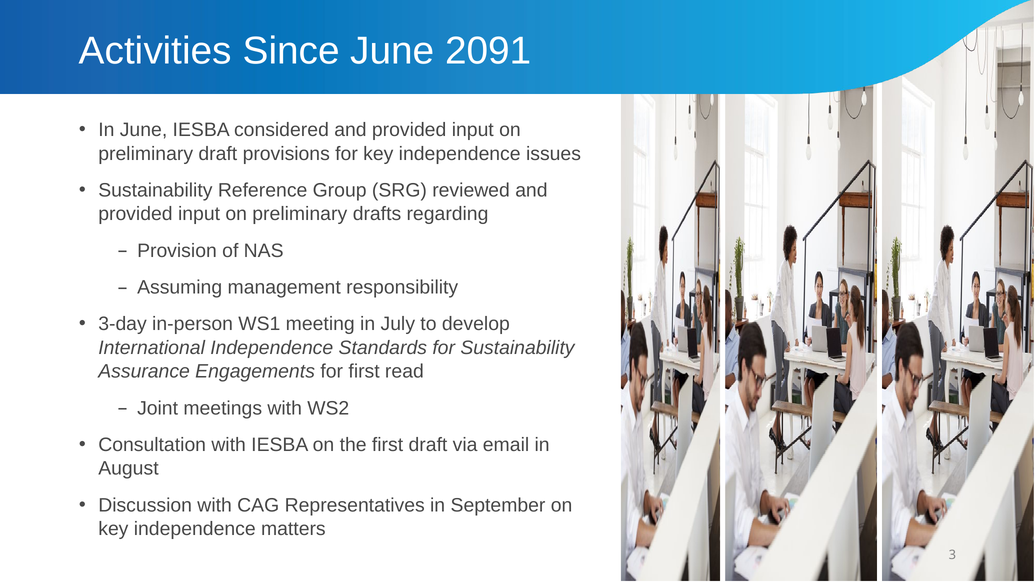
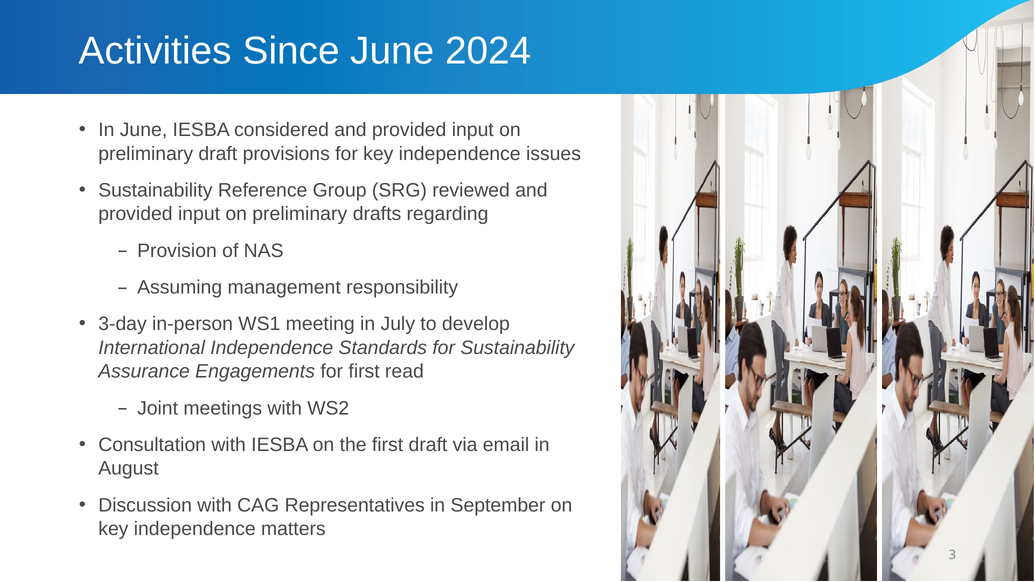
2091: 2091 -> 2024 (488, 51)
